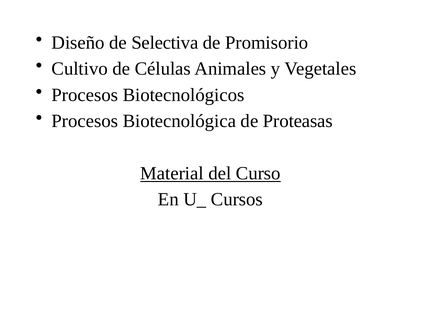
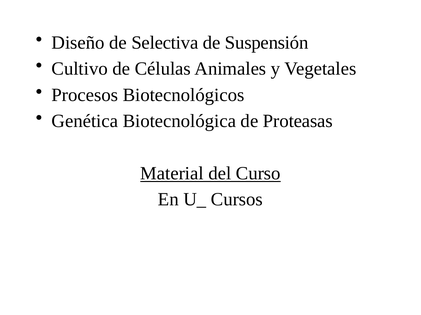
Promisorio: Promisorio -> Suspensión (267, 43)
Procesos: Procesos -> Genética (85, 121)
